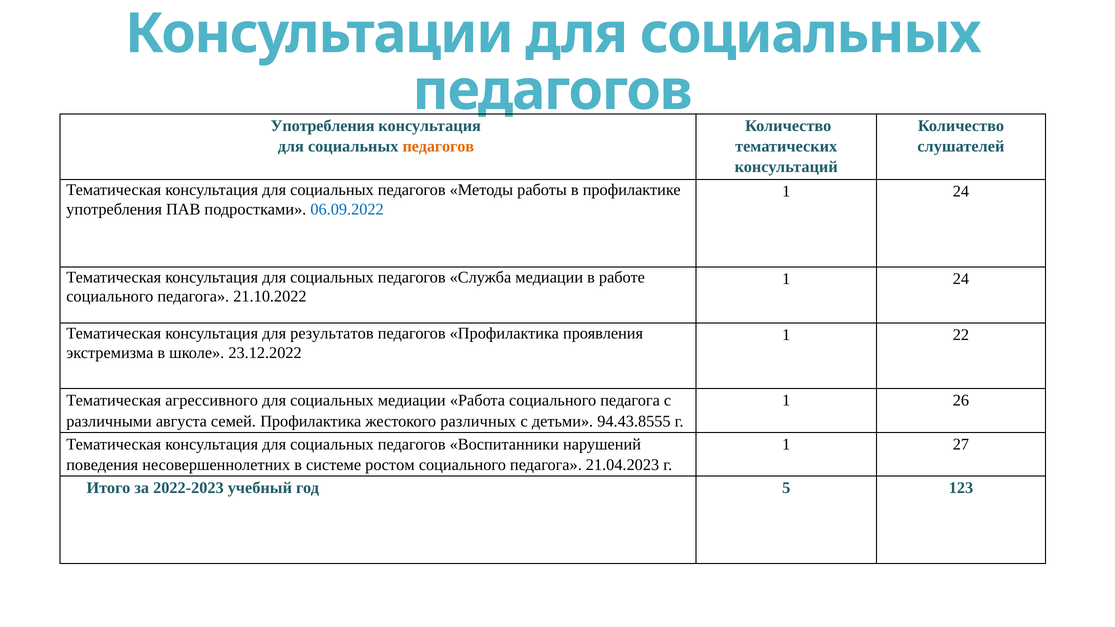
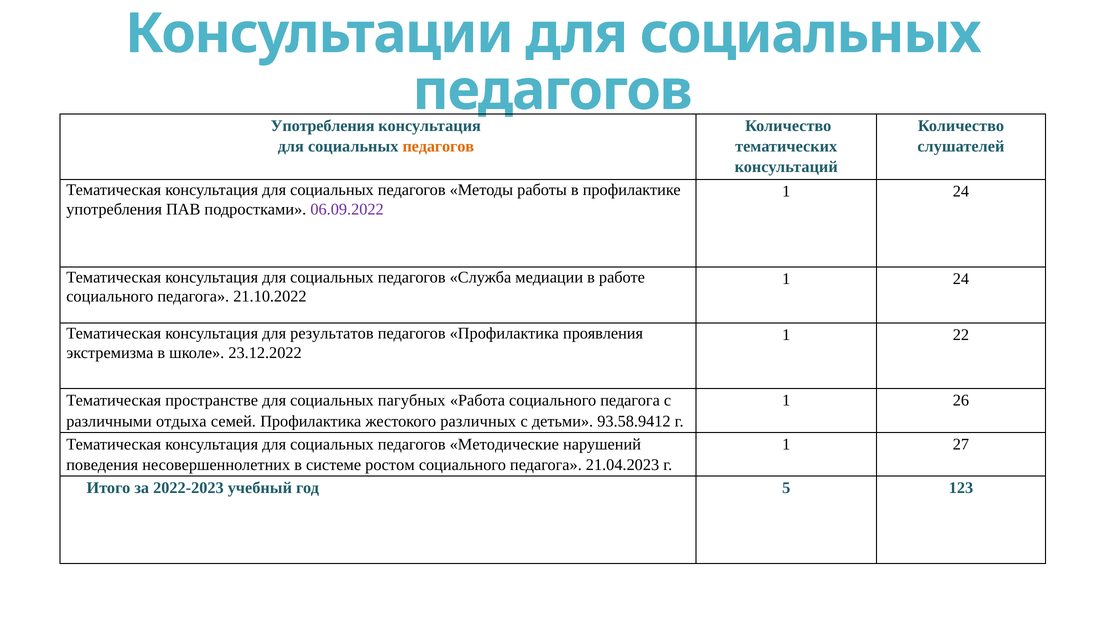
06.09.2022 colour: blue -> purple (347, 209)
агрессивного: агрессивного -> пространстве (212, 401)
социальных медиации: медиации -> пагубных (412, 401)
августа: августа -> отдыха (181, 421)
94.43.8555: 94.43.8555 -> 93.58.9412 (634, 421)
Воспитанники: Воспитанники -> Методические (504, 444)
